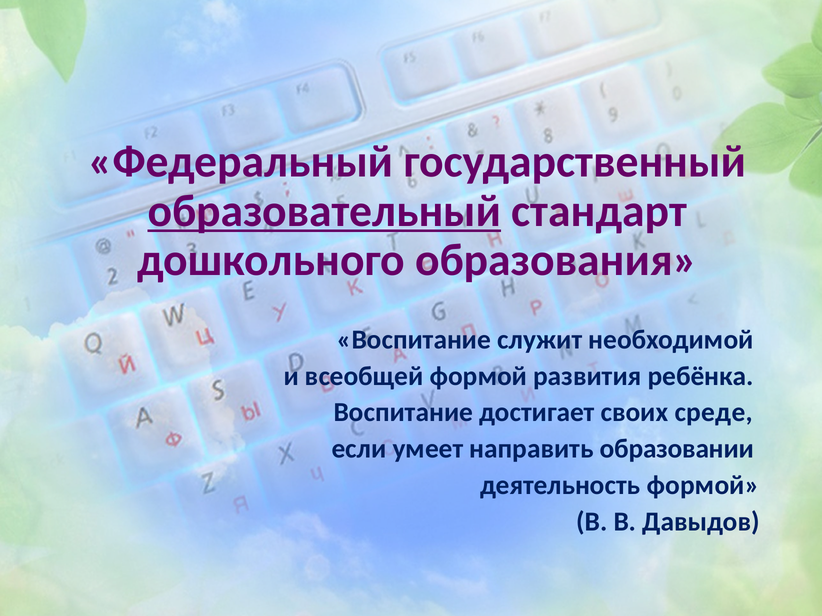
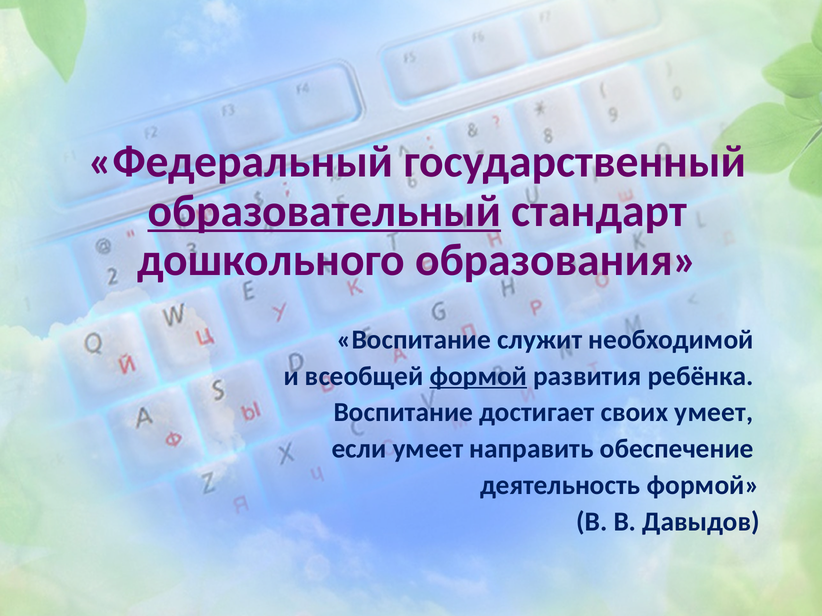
формой underline: none -> present (478, 376)
своих среде: среде -> умеет (714, 413)
образовании: образовании -> обеспечение (677, 449)
